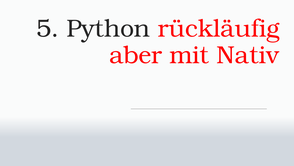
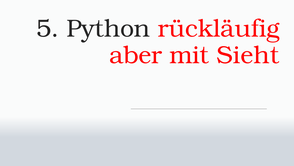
Nativ: Nativ -> Sieht (248, 55)
